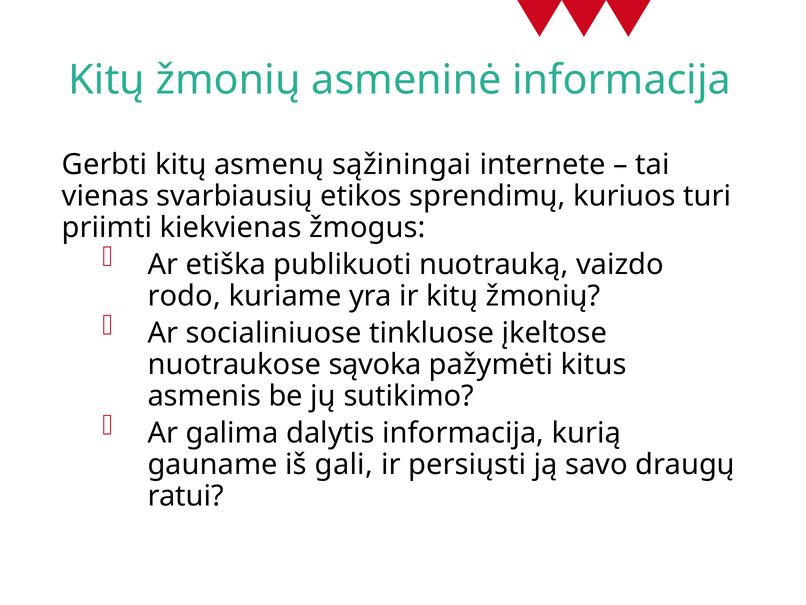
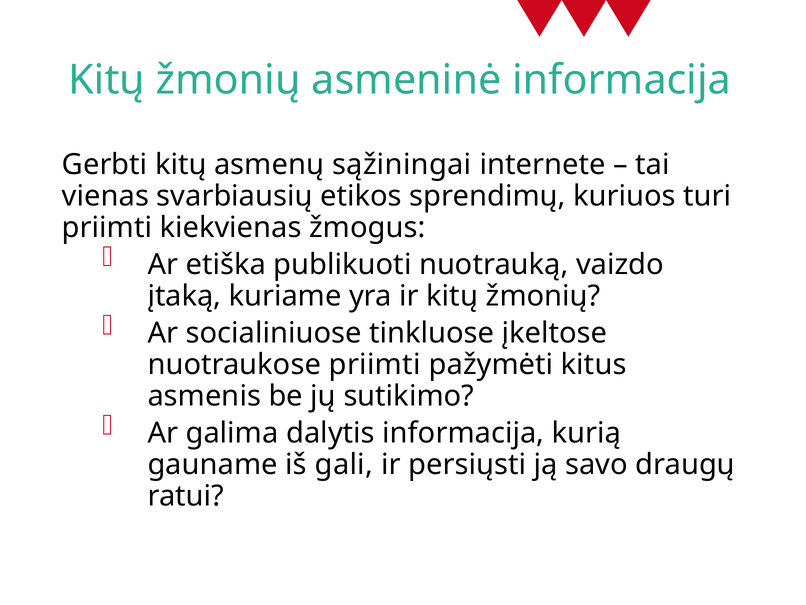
rodo: rodo -> įtaką (184, 296)
nuotraukose sąvoka: sąvoka -> priimti (375, 364)
